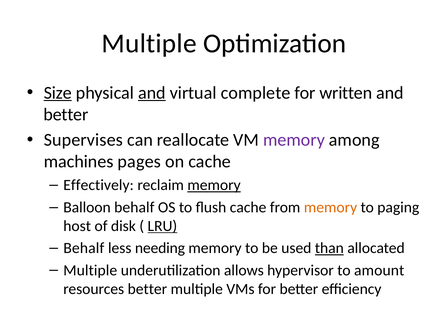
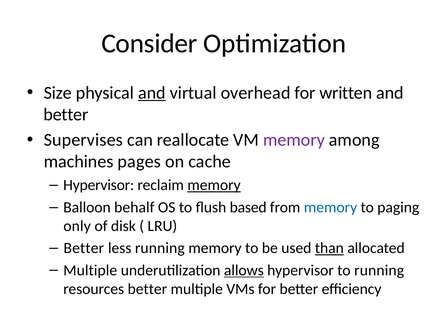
Multiple: Multiple -> Consider (149, 43)
Size underline: present -> none (58, 93)
complete: complete -> overhead (256, 93)
Effectively: Effectively -> Hypervisor (99, 185)
flush cache: cache -> based (248, 207)
memory colour: orange -> blue (331, 207)
host: host -> only (77, 226)
LRU underline: present -> none (162, 226)
Behalf: Behalf -> Better (84, 248)
less needing: needing -> running (160, 248)
allows underline: none -> present (244, 270)
to amount: amount -> running (379, 270)
